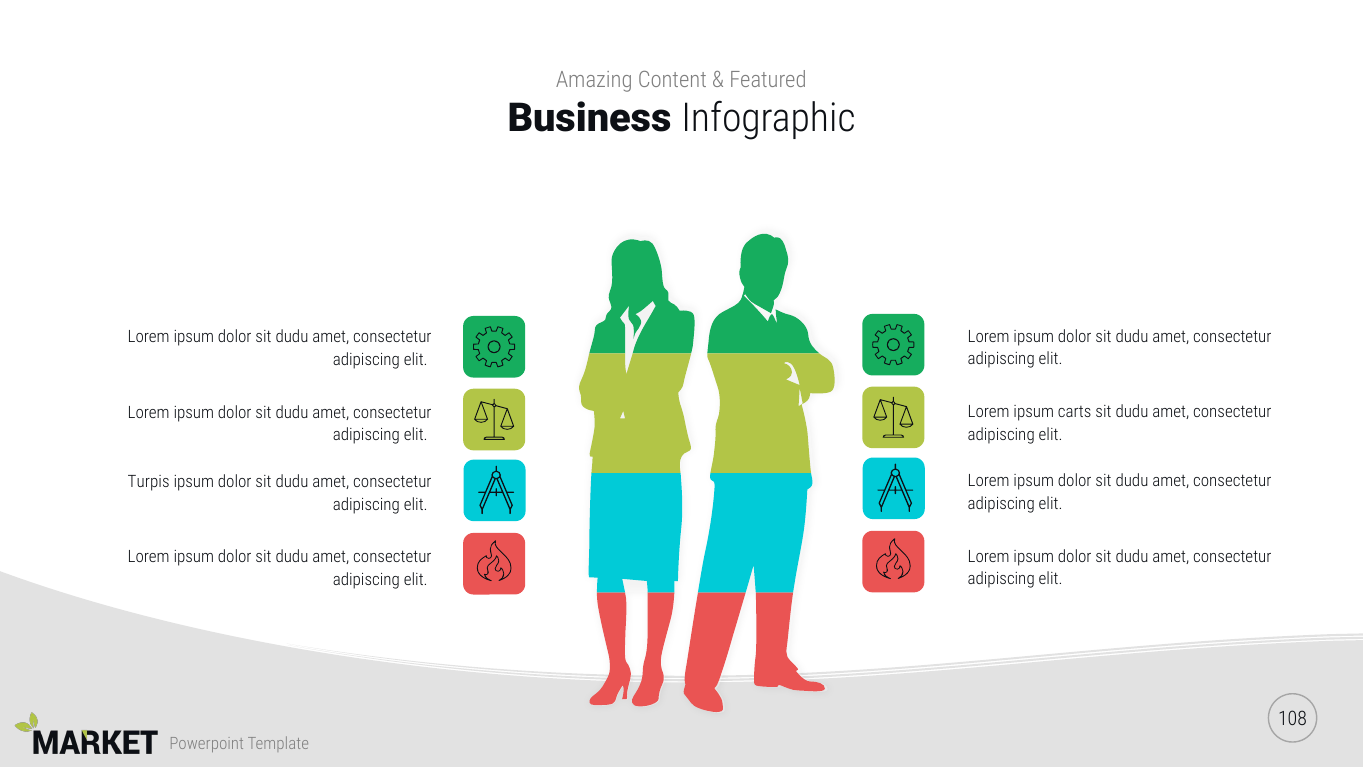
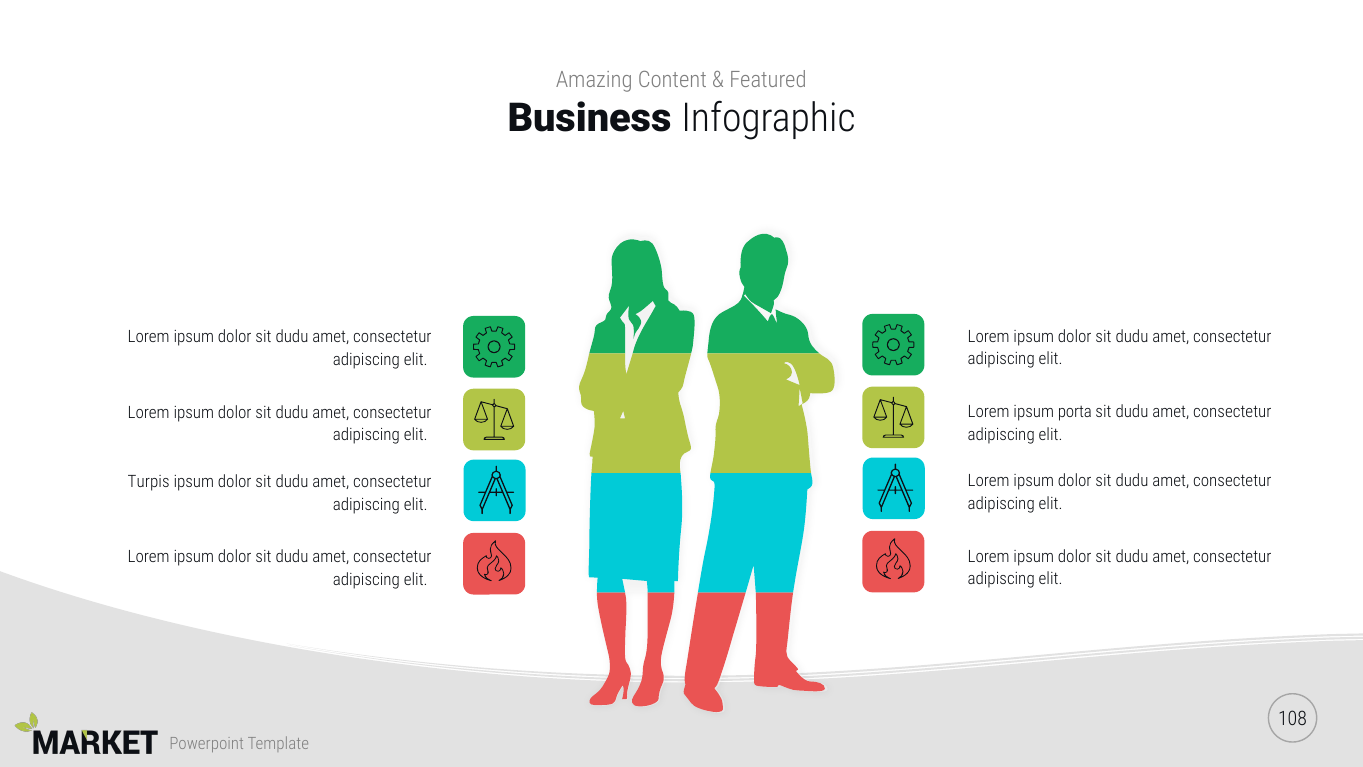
carts: carts -> porta (1075, 412)
